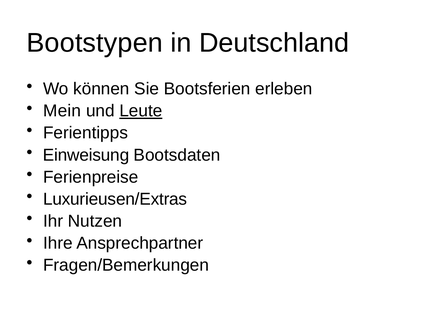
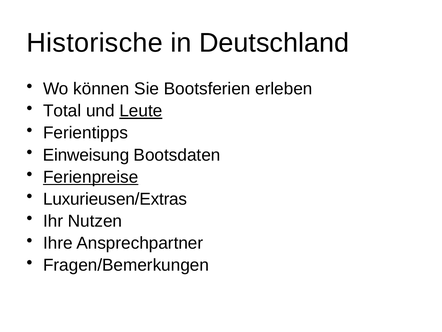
Bootstypen: Bootstypen -> Historische (95, 43)
Mein: Mein -> Total (62, 111)
Ferienpreise underline: none -> present (91, 177)
